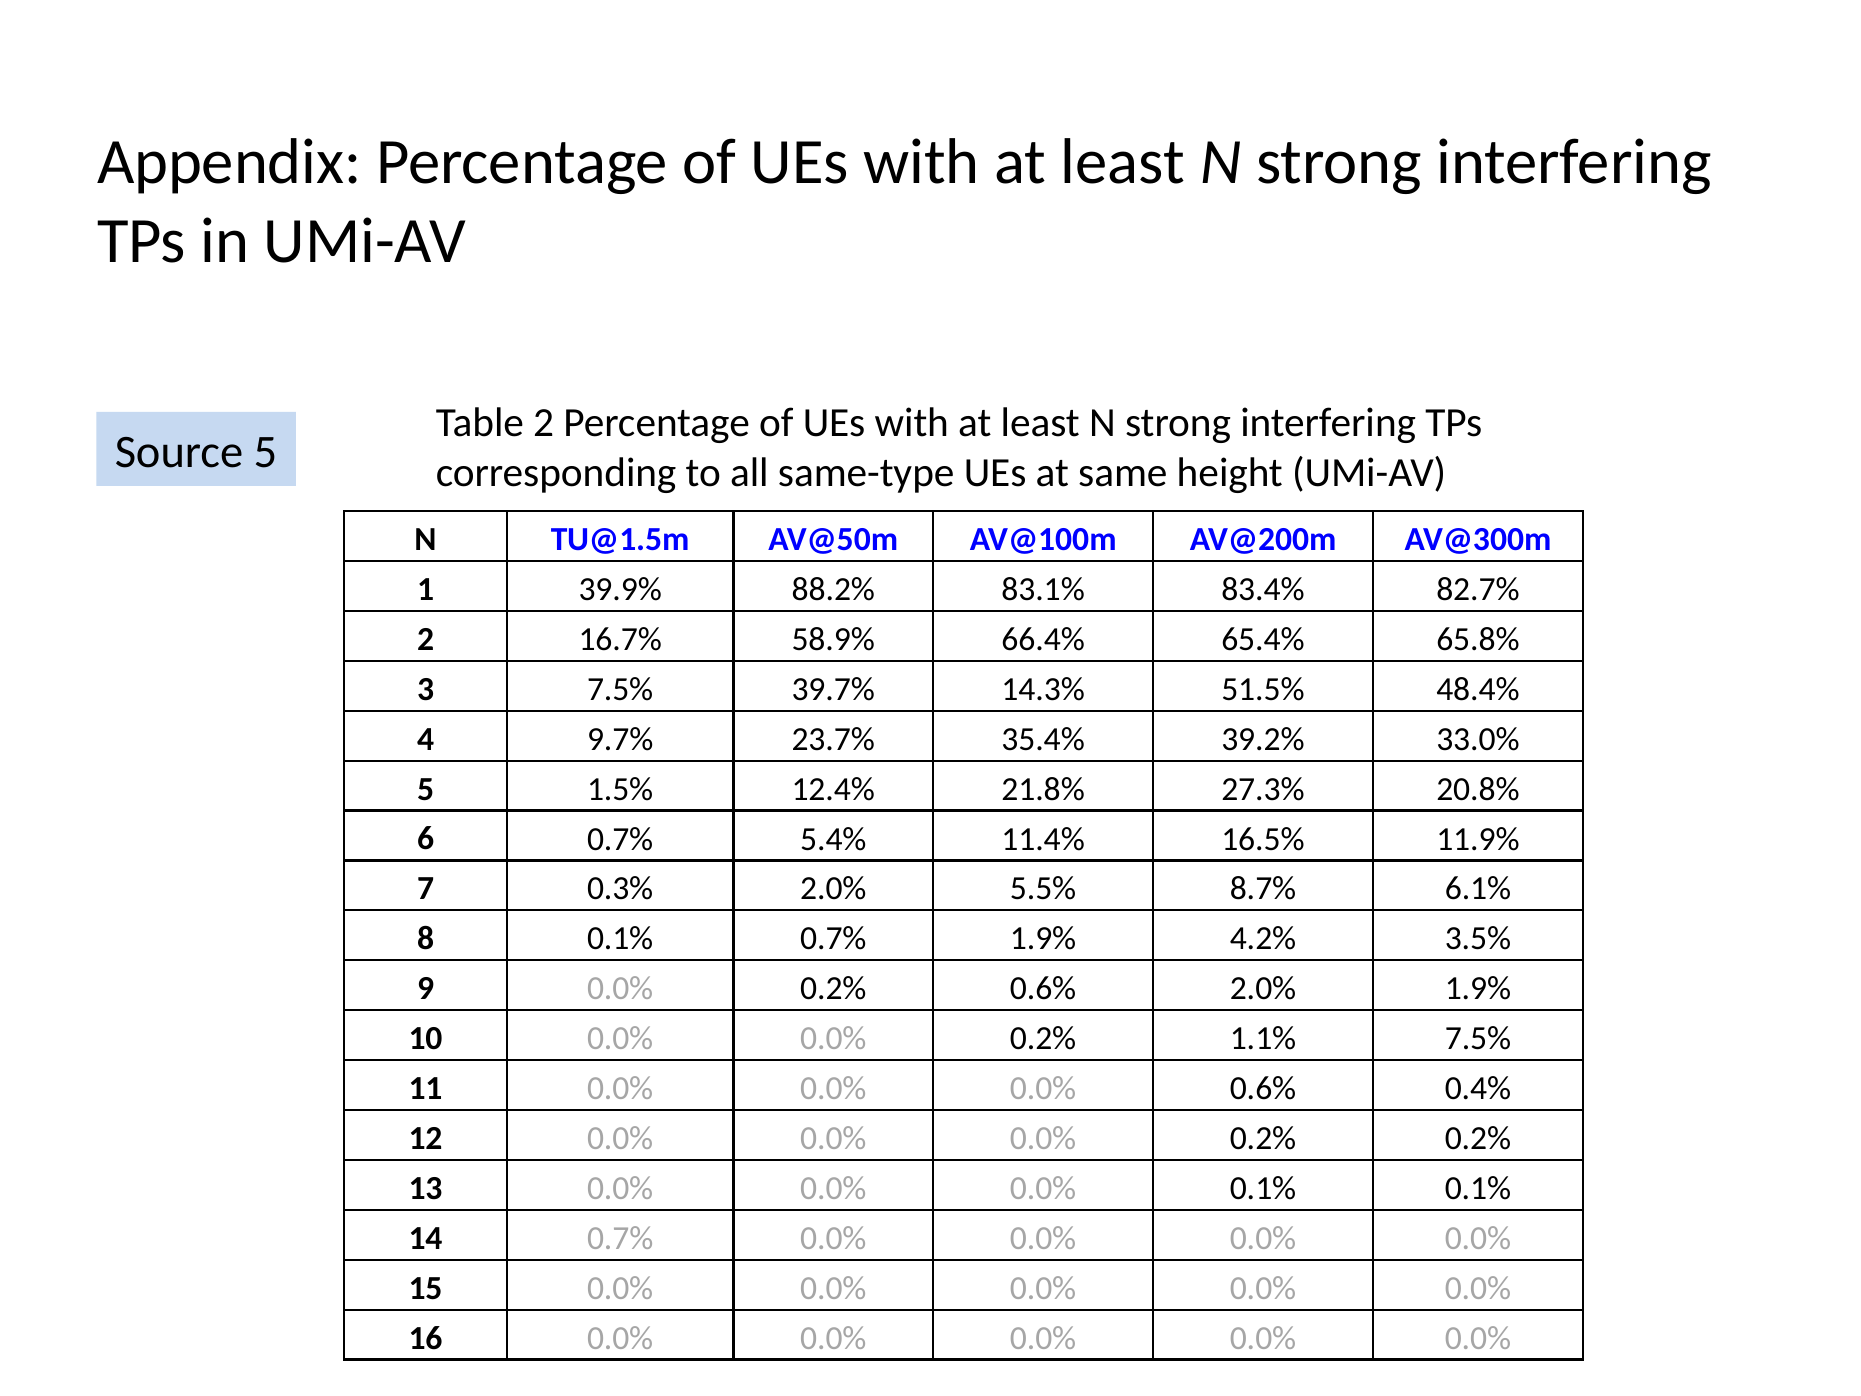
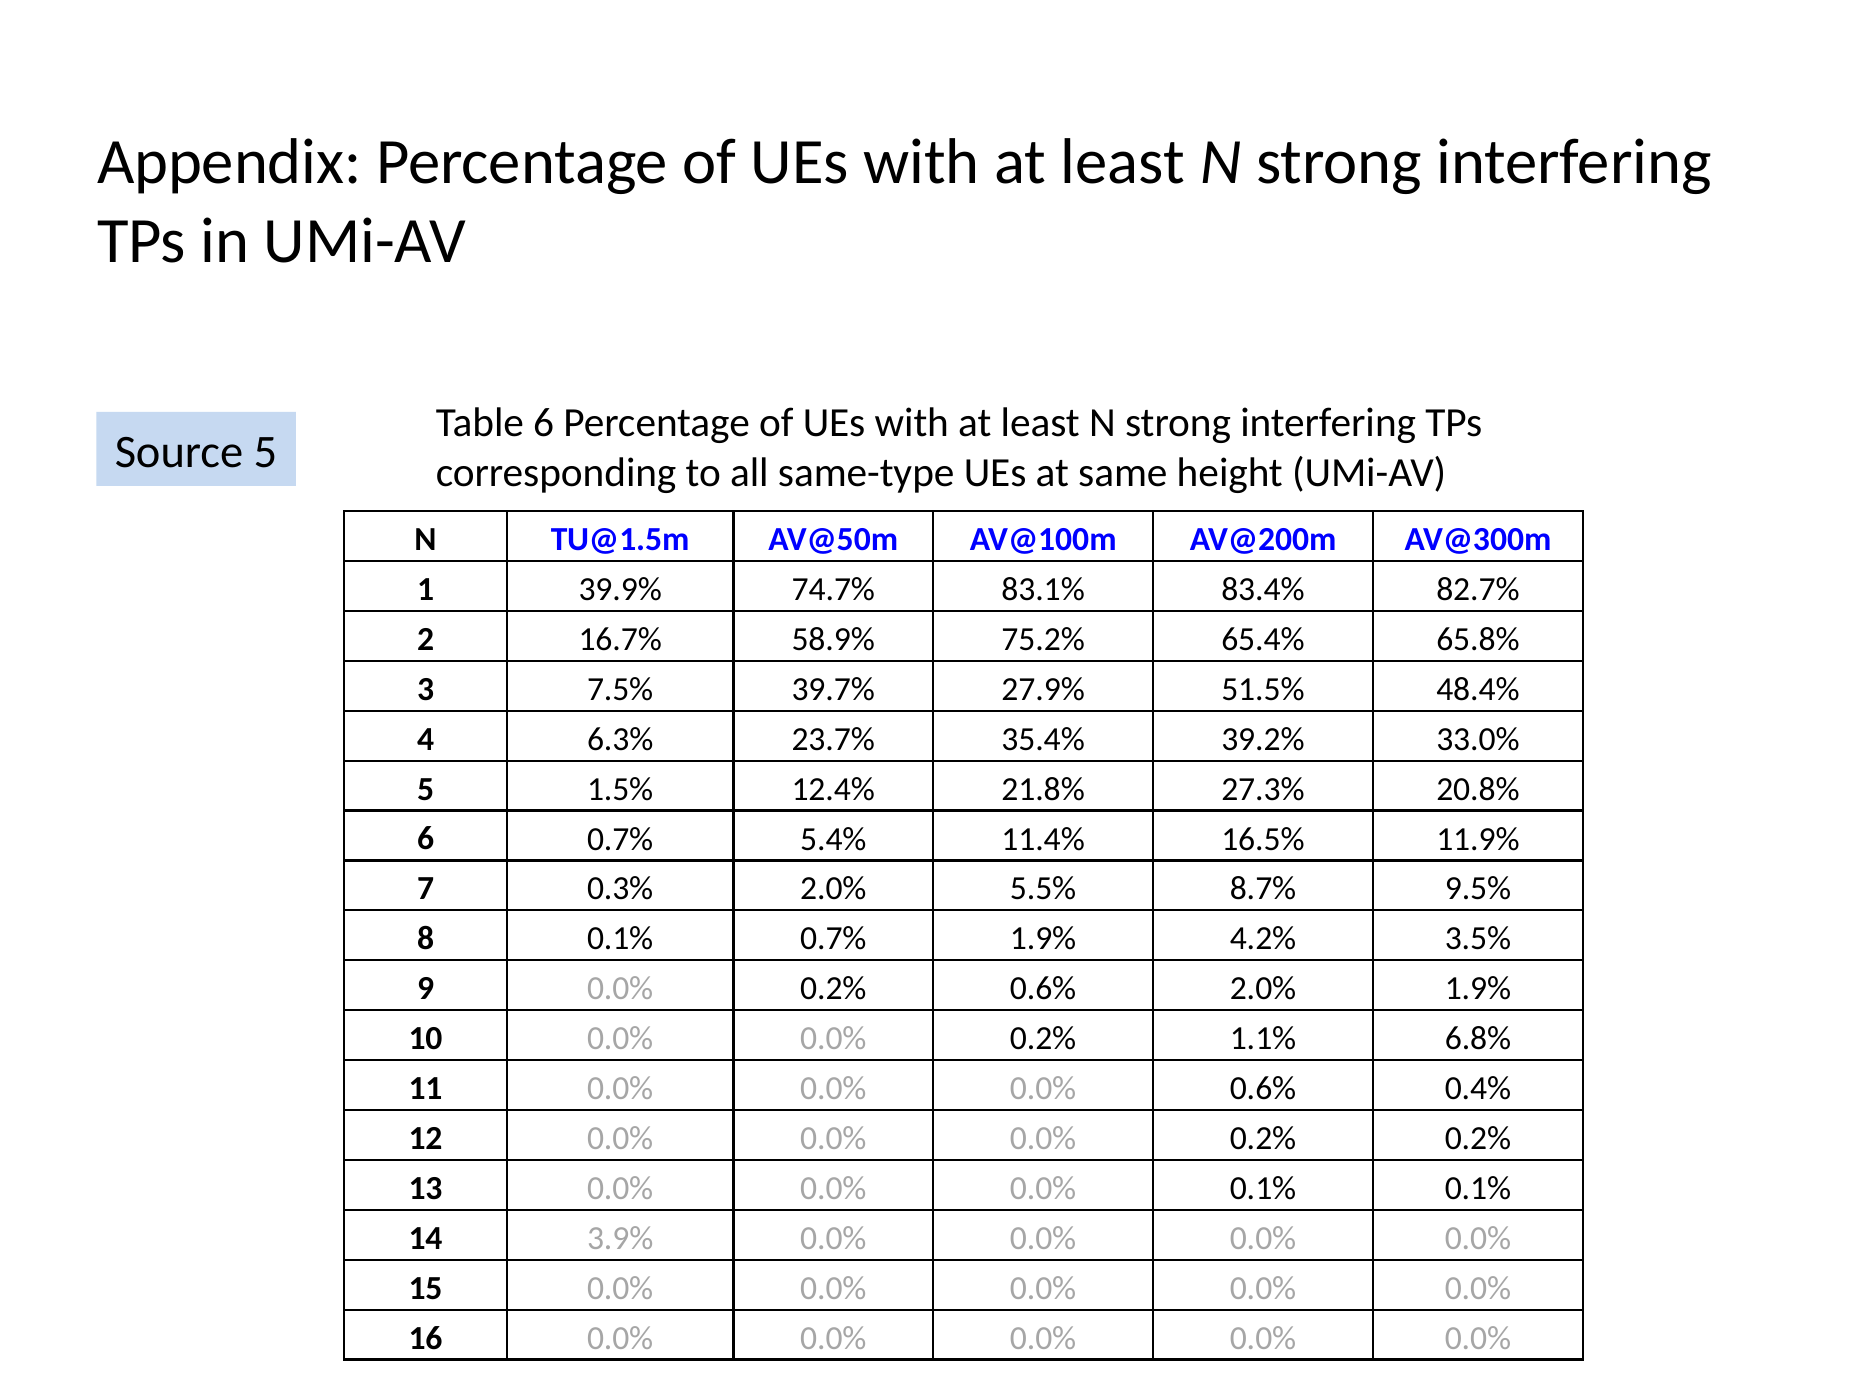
Table 2: 2 -> 6 (543, 423)
88.2%: 88.2% -> 74.7% (833, 589)
66.4%: 66.4% -> 75.2% (1043, 639)
14.3%: 14.3% -> 27.9% (1043, 689)
9.7%: 9.7% -> 6.3% (620, 739)
6.1%: 6.1% -> 9.5% (1478, 889)
1.1% 7.5%: 7.5% -> 6.8% (1478, 1038)
14 0.7%: 0.7% -> 3.9% (620, 1238)
